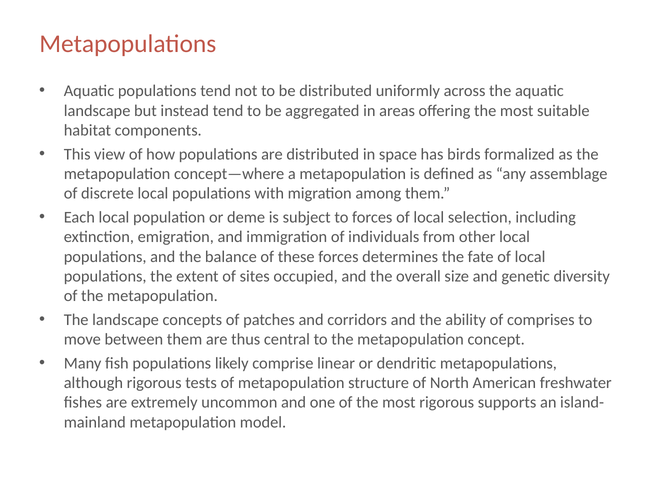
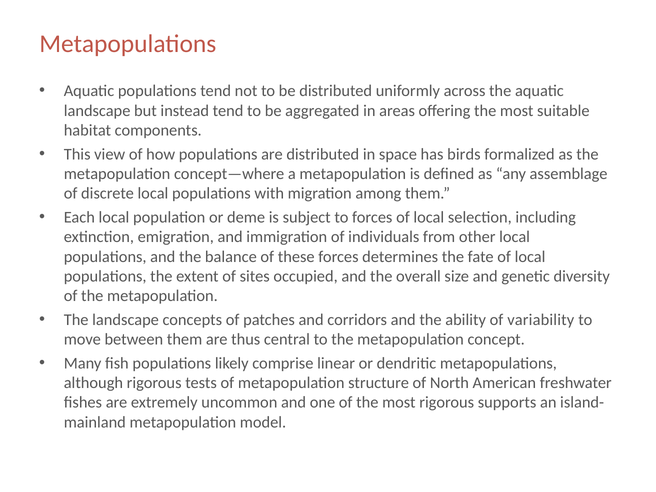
comprises: comprises -> variability (541, 320)
